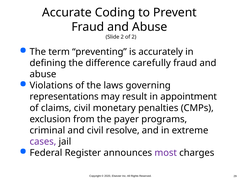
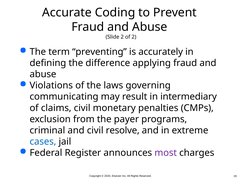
carefully: carefully -> applying (152, 63)
representations: representations -> communicating (64, 97)
appointment: appointment -> intermediary (189, 97)
cases colour: purple -> blue (43, 142)
